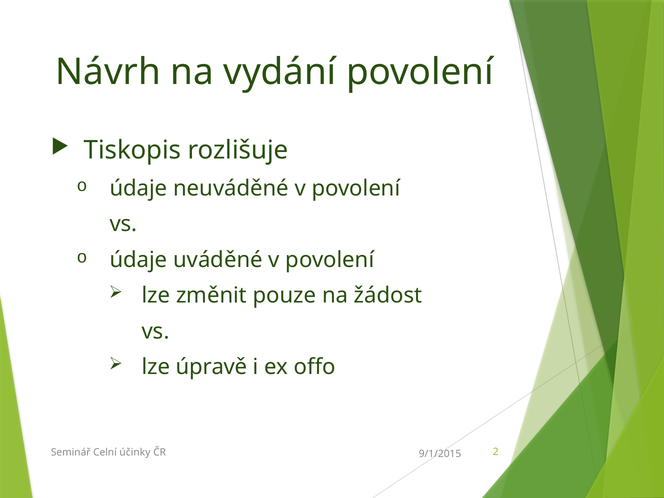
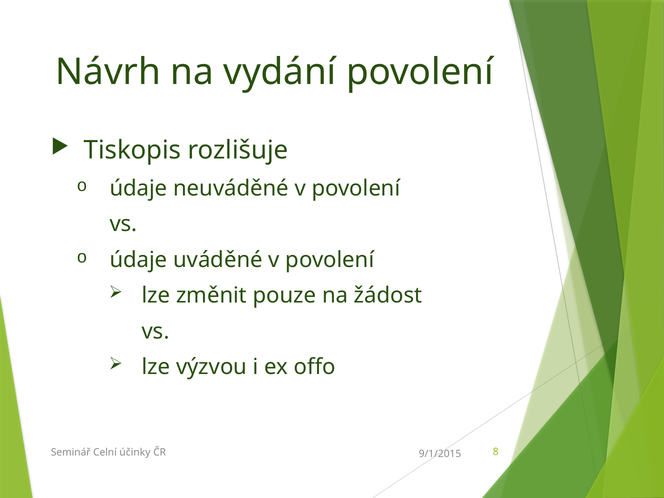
úpravě: úpravě -> výzvou (212, 367)
2: 2 -> 8 (496, 452)
